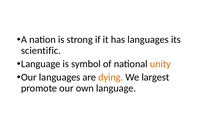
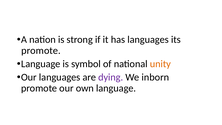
scientific: scientific -> promote (41, 51)
dying colour: orange -> purple (111, 77)
largest: largest -> inborn (155, 77)
